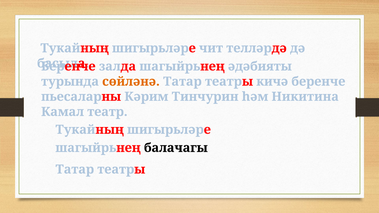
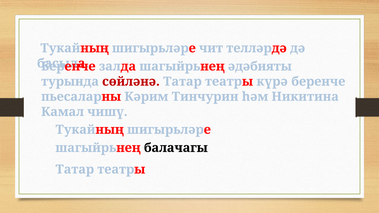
сөйләнә colour: orange -> red (131, 82)
кичә: кичә -> күрә (272, 82)
театр: театр -> чишү (107, 112)
